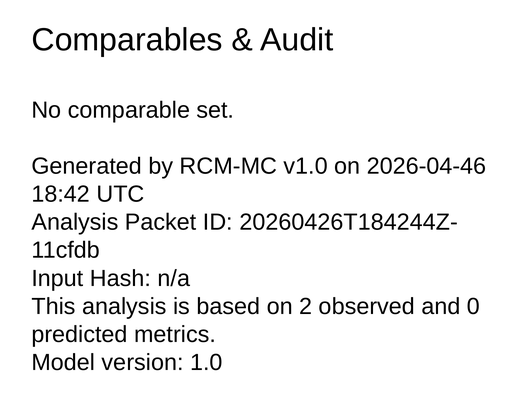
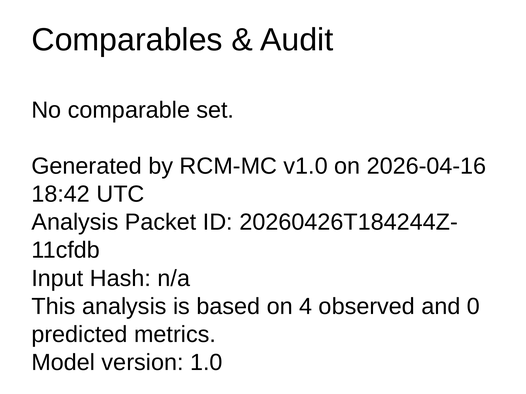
2026-04-46: 2026-04-46 -> 2026-04-16 (427, 166)
2: 2 -> 4 (306, 307)
